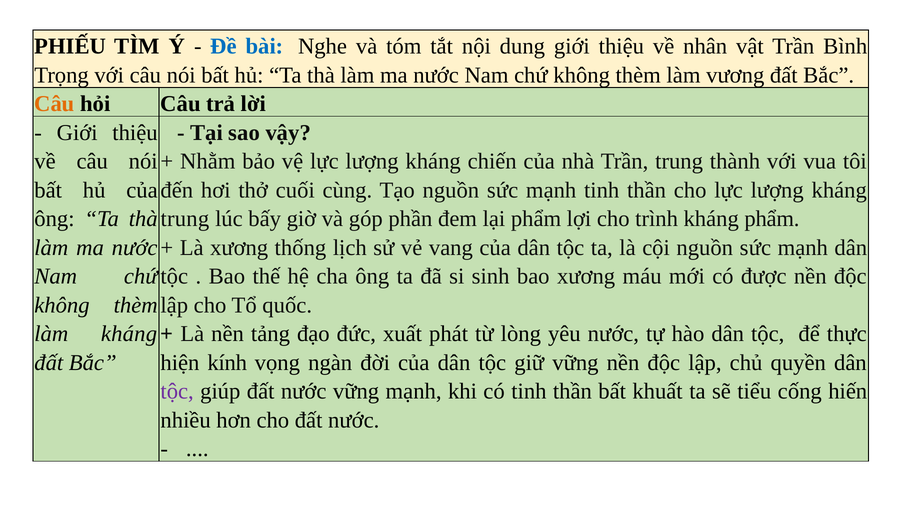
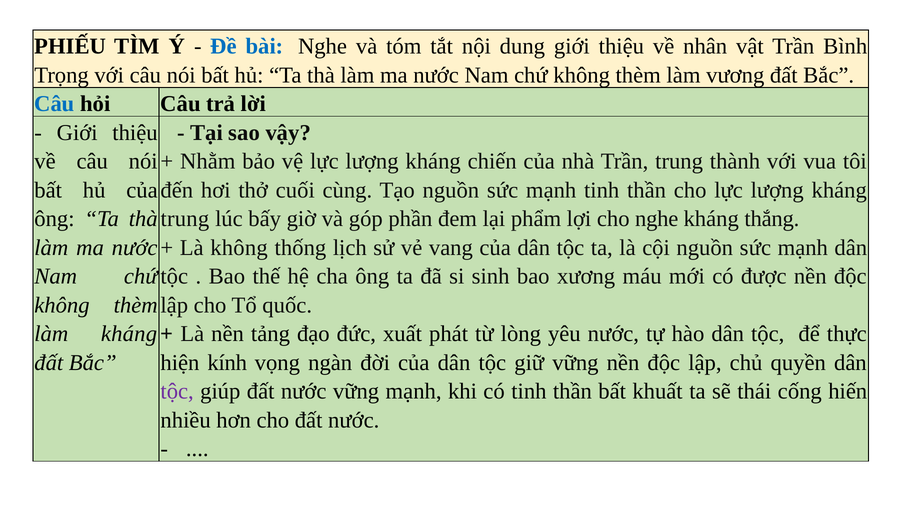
Câu colour: orange -> blue (54, 104)
cho trình: trình -> nghe (657, 219)
kháng phẩm: phẩm -> thắng (772, 219)
Là xương: xương -> không (239, 248)
tiểu: tiểu -> thái (754, 391)
